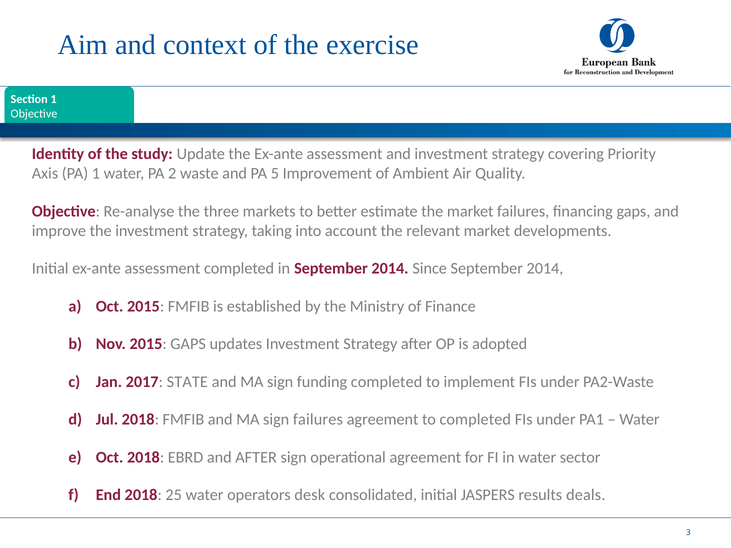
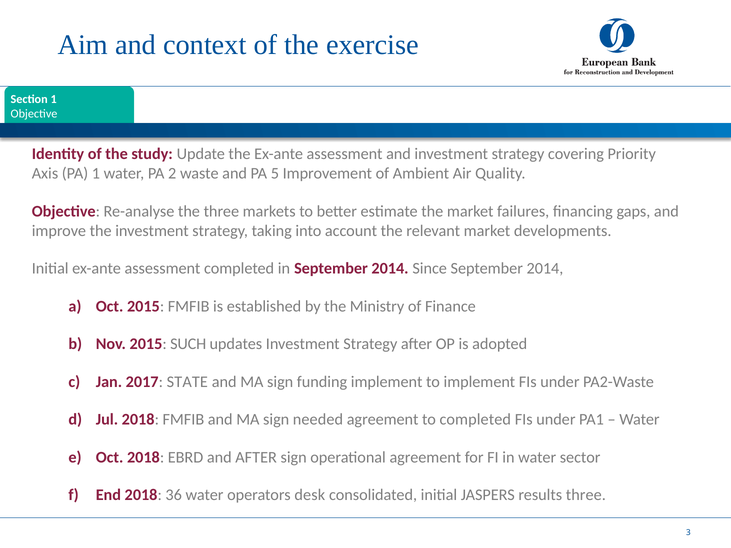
2015 GAPS: GAPS -> SUCH (188, 344)
funding completed: completed -> implement (387, 382)
sign failures: failures -> needed (318, 420)
25: 25 -> 36 (174, 495)
results deals: deals -> three (586, 495)
